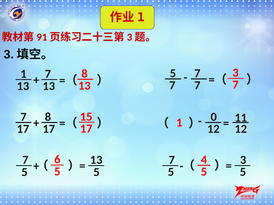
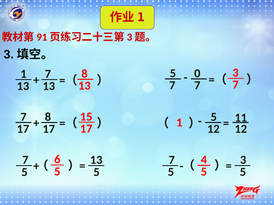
7: 7 -> 0 (197, 73)
0: 0 -> 5 (214, 117)
